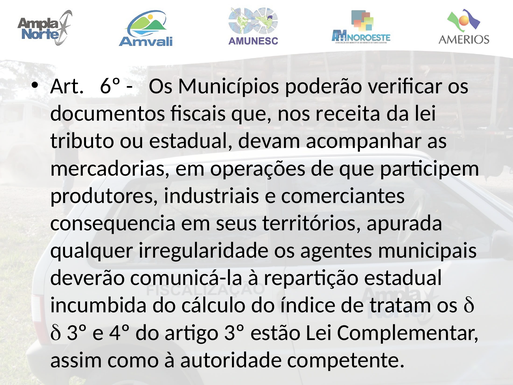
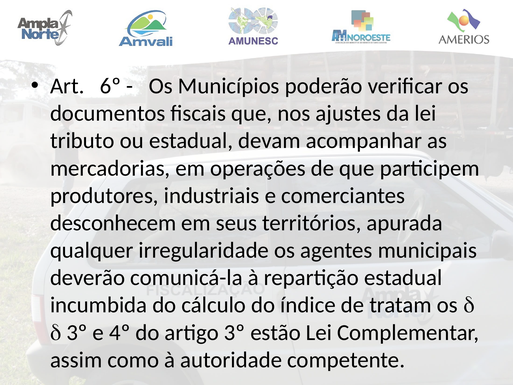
receita: receita -> ajustes (348, 113)
consequencia: consequencia -> desconhecem (113, 223)
